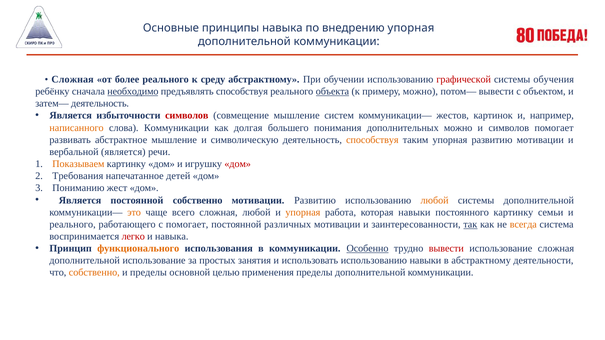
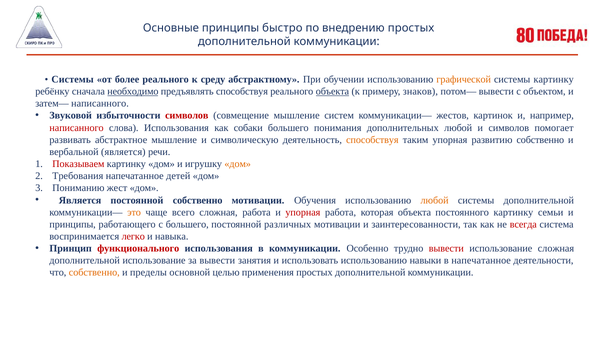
принципы навыка: навыка -> быстро (282, 28)
внедрению упорная: упорная -> простых (411, 28)
Сложная: Сложная -> Системы (73, 79)
графической colour: red -> orange (464, 79)
системы обучения: обучения -> картинку (554, 79)
примеру можно: можно -> знаков (420, 92)
затем— деятельность: деятельность -> написанного (100, 104)
Является: Является -> Звуковой (71, 116)
написанного colour: orange -> red (77, 128)
слова Коммуникации: Коммуникации -> Использования (176, 128)
долгая: долгая -> собаки (248, 128)
дополнительных можно: можно -> любой (458, 128)
развитию мотивации: мотивации -> собственно (540, 140)
Показываем colour: orange -> red (78, 164)
дом colour: red -> orange (238, 164)
мотивации Развитию: Развитию -> Обучения (315, 200)
сложная любой: любой -> работа (257, 212)
упорная colour: orange -> red (303, 212)
которая навыки: навыки -> объекта (414, 212)
реального: реального -> принципы (73, 225)
с помогает: помогает -> большего (187, 225)
так underline: present -> none (470, 225)
всегда colour: orange -> red (523, 225)
функционального colour: orange -> red (138, 249)
Особенно underline: present -> none (368, 249)
за простых: простых -> вывести (217, 261)
в абстрактному: абстрактному -> напечатанное (481, 261)
применения пределы: пределы -> простых (314, 273)
